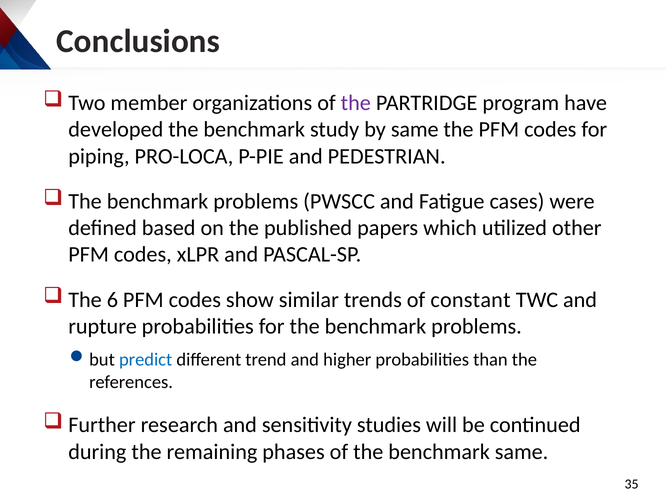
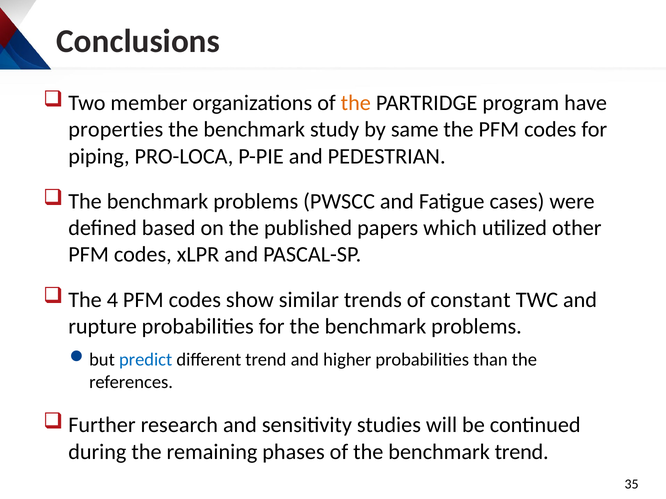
the colour: purple -> orange (356, 103)
developed: developed -> properties (116, 130)
6: 6 -> 4 (112, 300)
benchmark same: same -> trend (522, 452)
